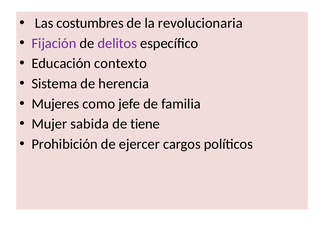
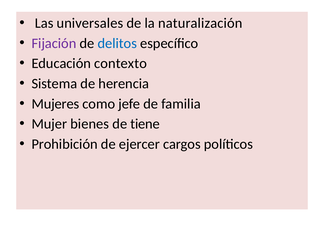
costumbres: costumbres -> universales (90, 23)
revolucionaria: revolucionaria -> naturalización (200, 23)
delitos colour: purple -> blue (117, 43)
sabida: sabida -> bienes (90, 124)
